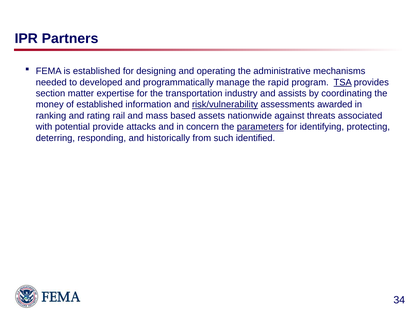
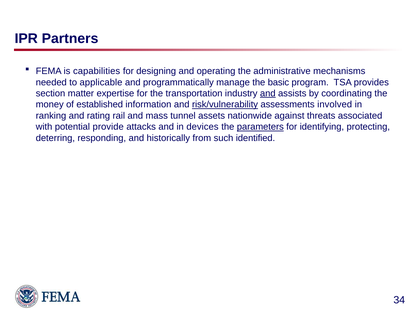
is established: established -> capabilities (97, 71)
developed: developed -> applicable (101, 82)
rapid: rapid -> basic (278, 82)
TSA underline: present -> none (343, 82)
and underline: none -> present (268, 94)
awarded: awarded -> involved (335, 105)
based: based -> tunnel (183, 116)
concern: concern -> devices (202, 127)
